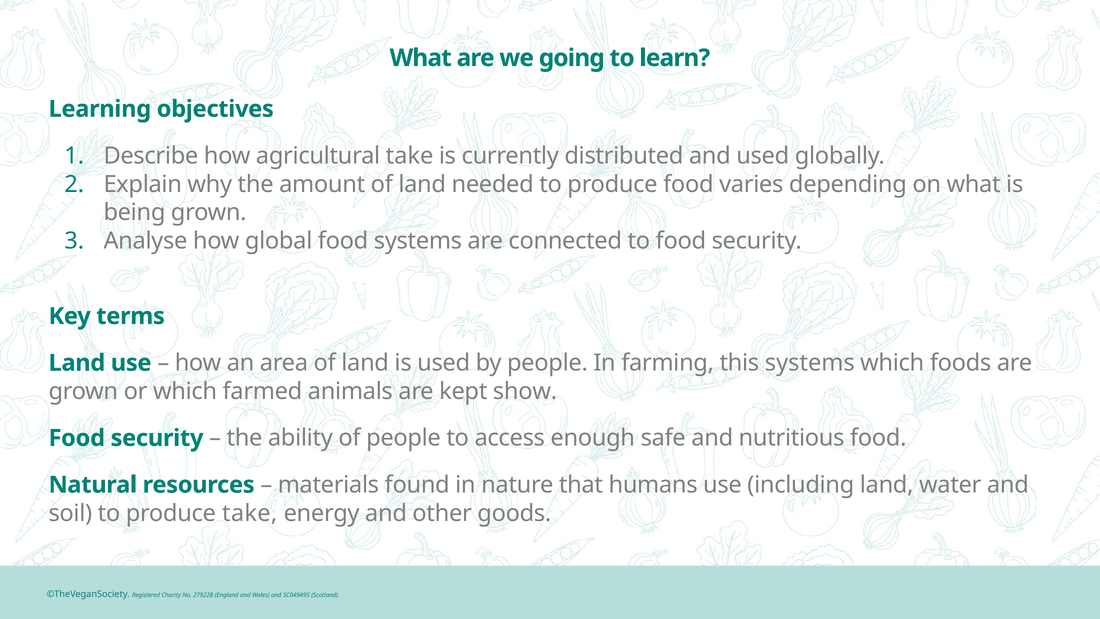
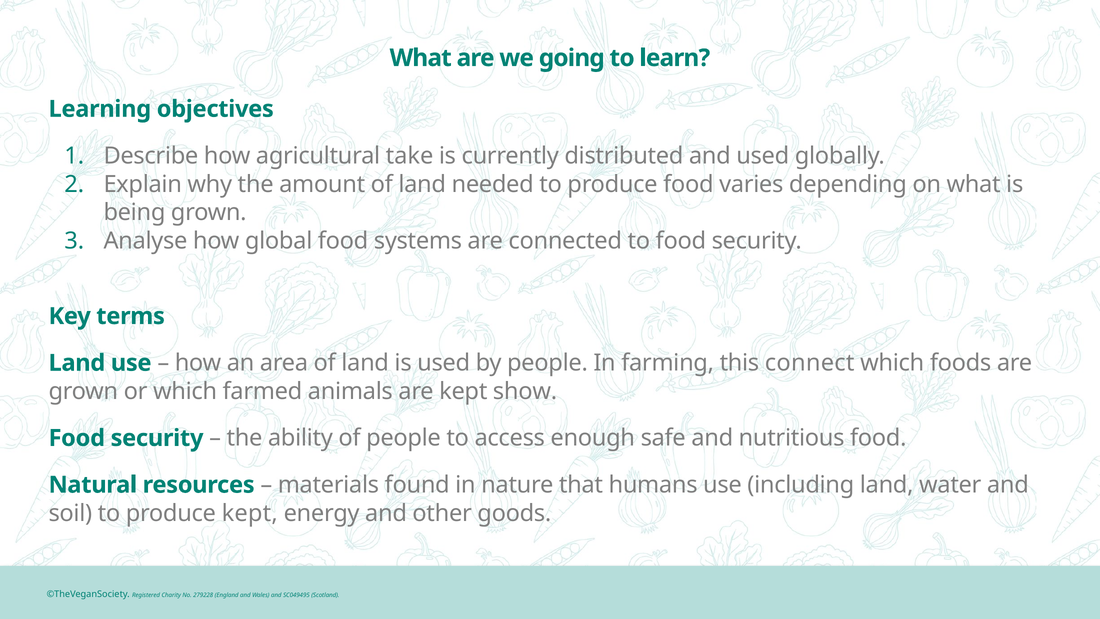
this systems: systems -> connect (810, 363)
produce take: take -> kept (250, 513)
